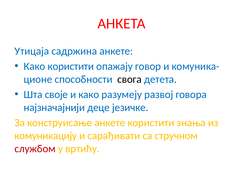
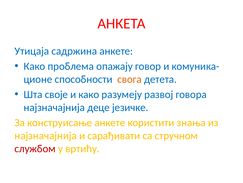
Како користити: користити -> проблема (71, 66)
свога colour: black -> orange (130, 79)
најзначајнији: најзначајнији -> најзначајнија (54, 107)
комуникацију: комуникацију -> најзначајнија (46, 135)
